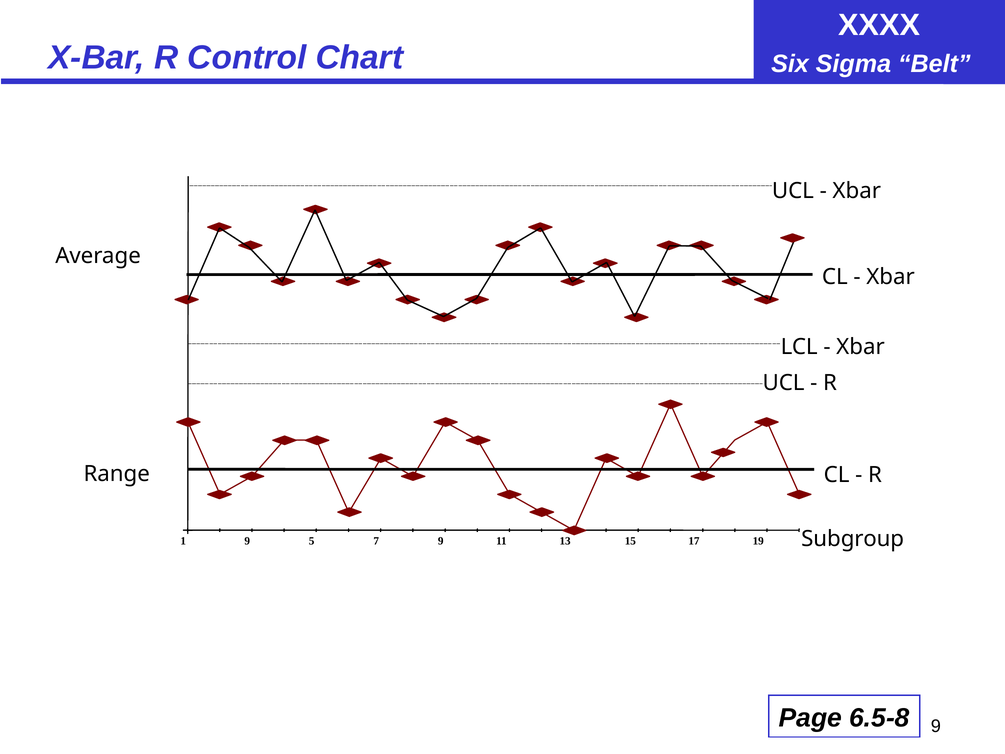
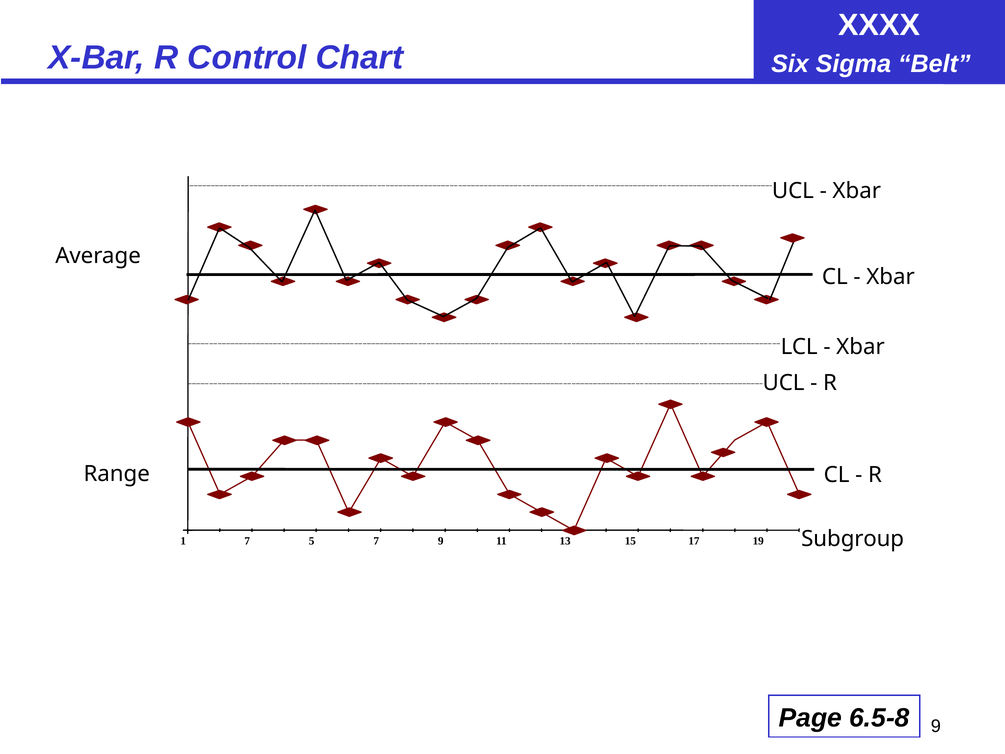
1 9: 9 -> 7 (247, 541)
